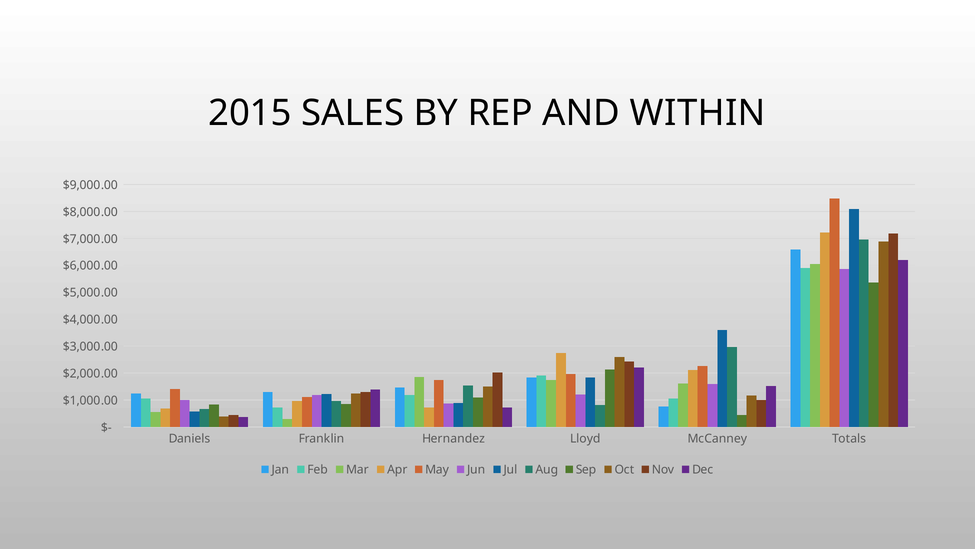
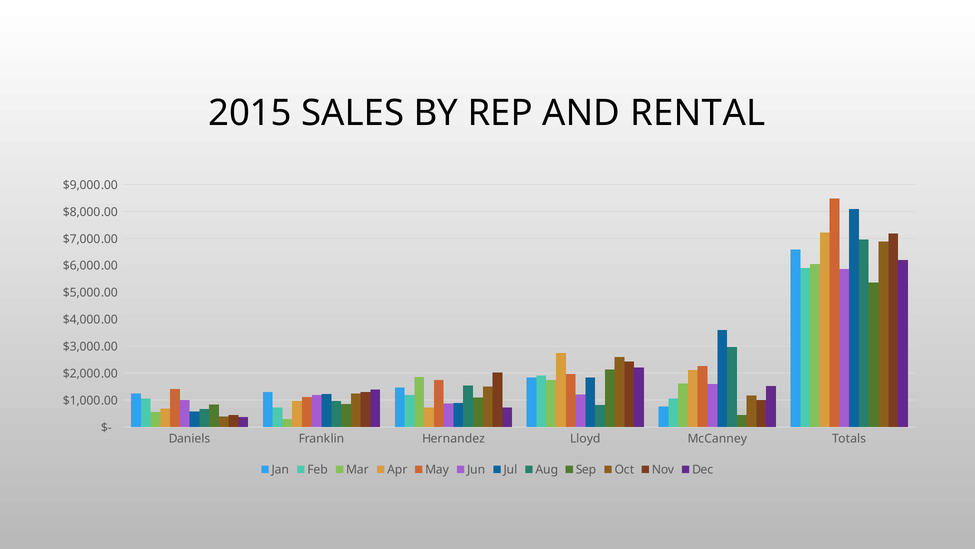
WITHIN: WITHIN -> RENTAL (698, 113)
